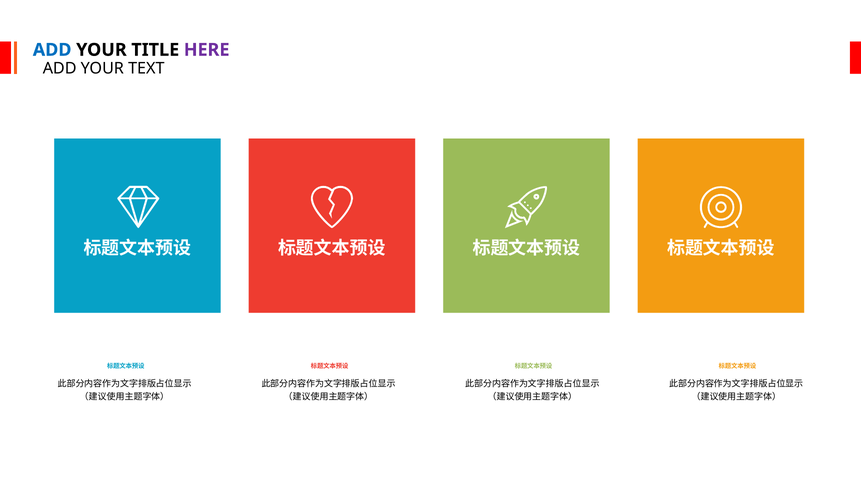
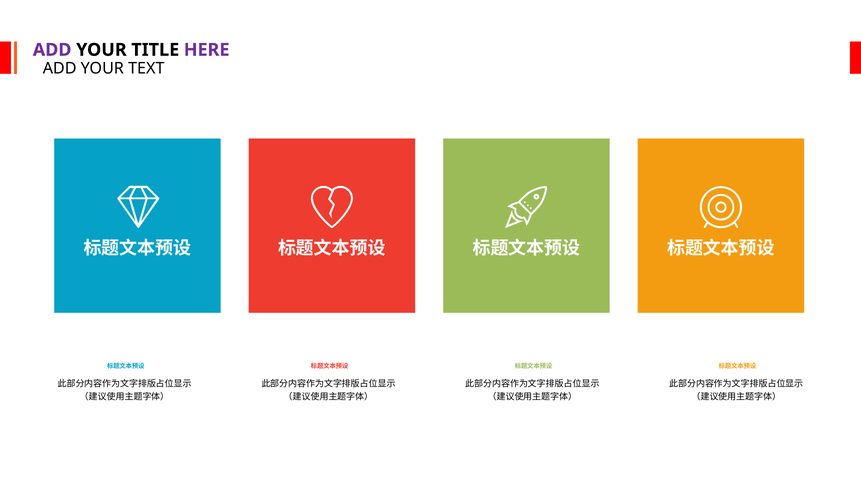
ADD colour: blue -> purple (52, 50)
